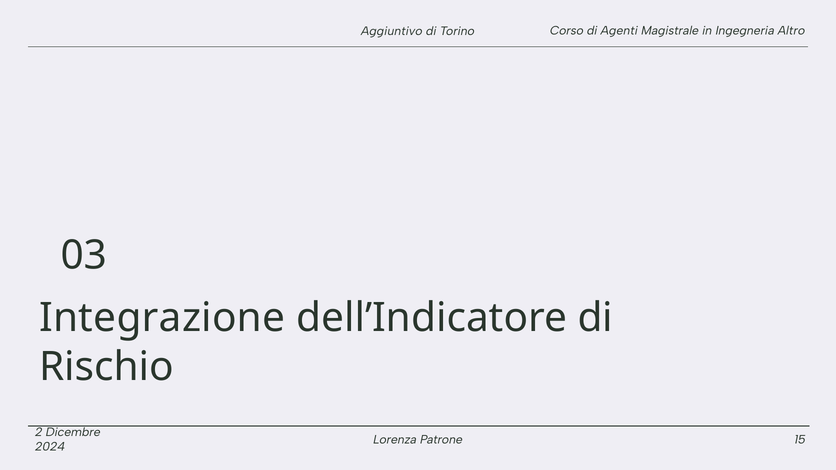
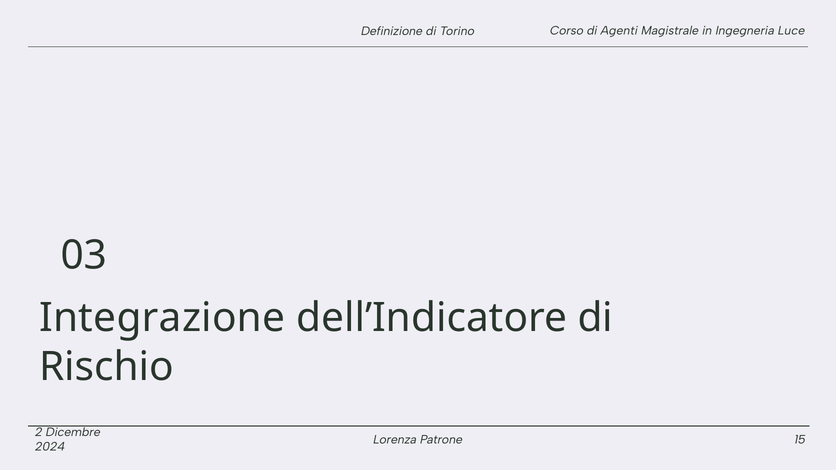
Aggiuntivo: Aggiuntivo -> Definizione (392, 31)
Altro: Altro -> Luce (791, 31)
